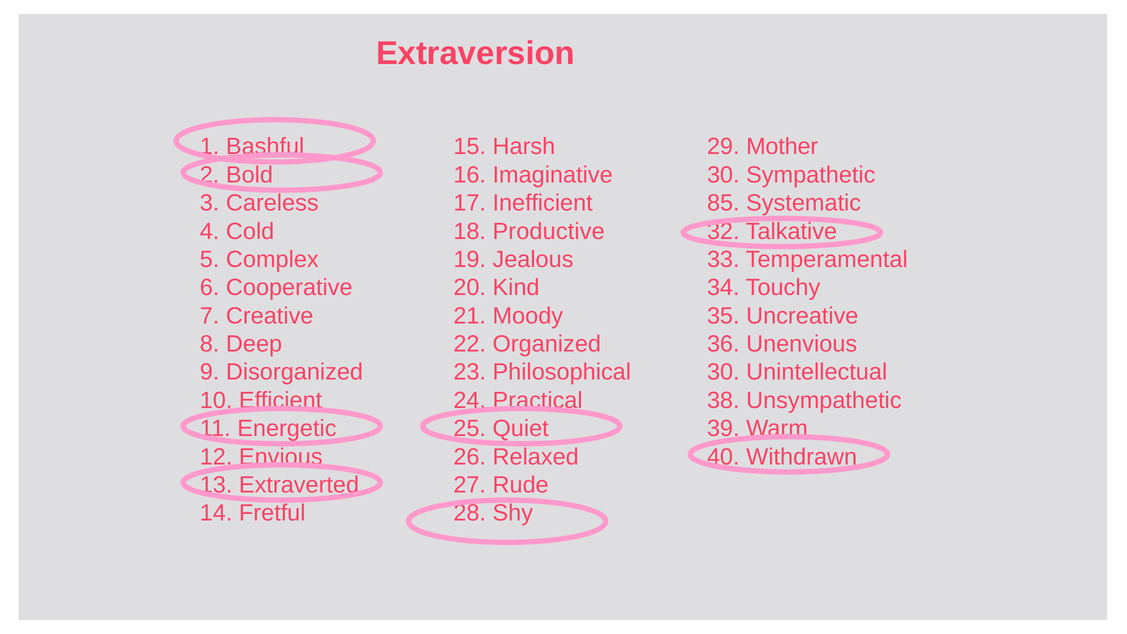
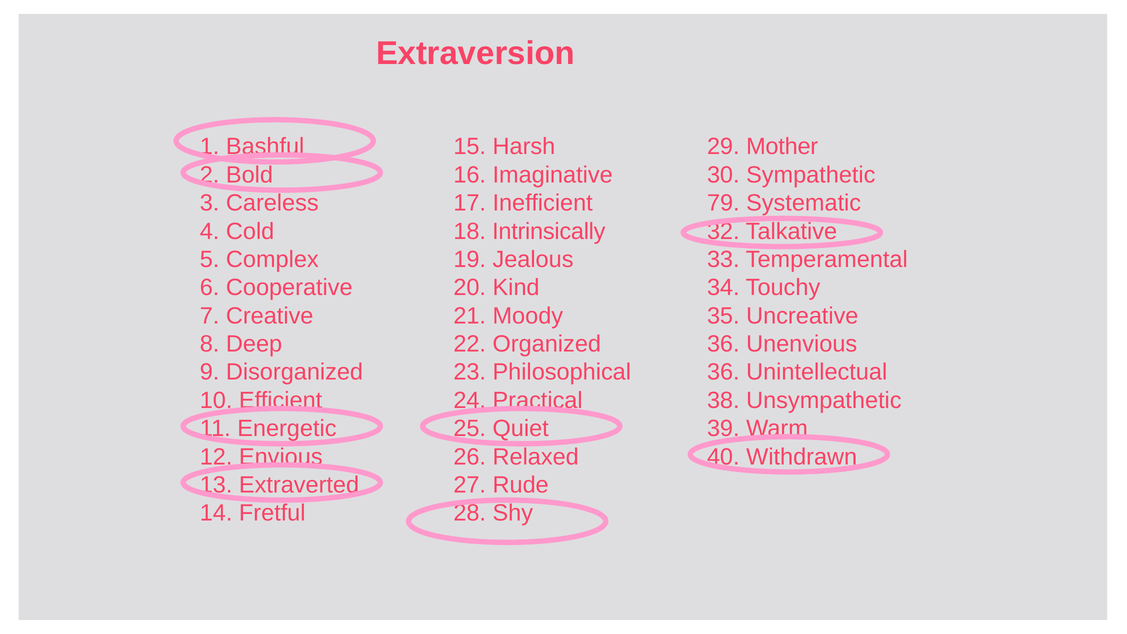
85: 85 -> 79 (723, 203)
Productive: Productive -> Intrinsically (549, 231)
Philosophical 30: 30 -> 36 (723, 372)
